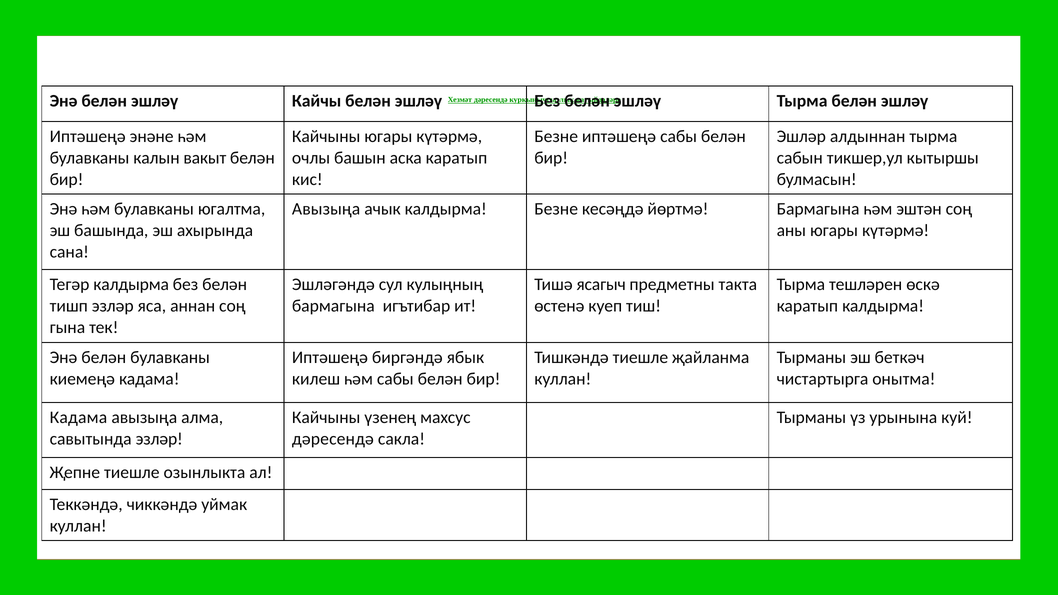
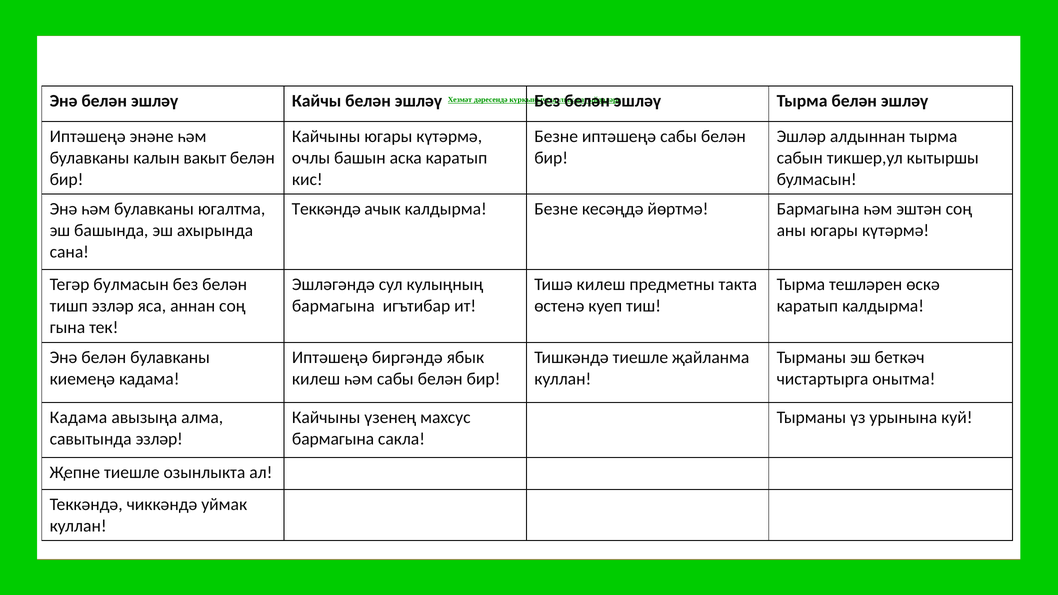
Авызыңа: Авызыңа -> Теккәндә (326, 209)
Тегәр калдырма: калдырма -> булмасын (131, 285)
Тишә ясагыч: ясагыч -> килеш (601, 285)
дәресендә: дәресендә -> бармагына (333, 439)
